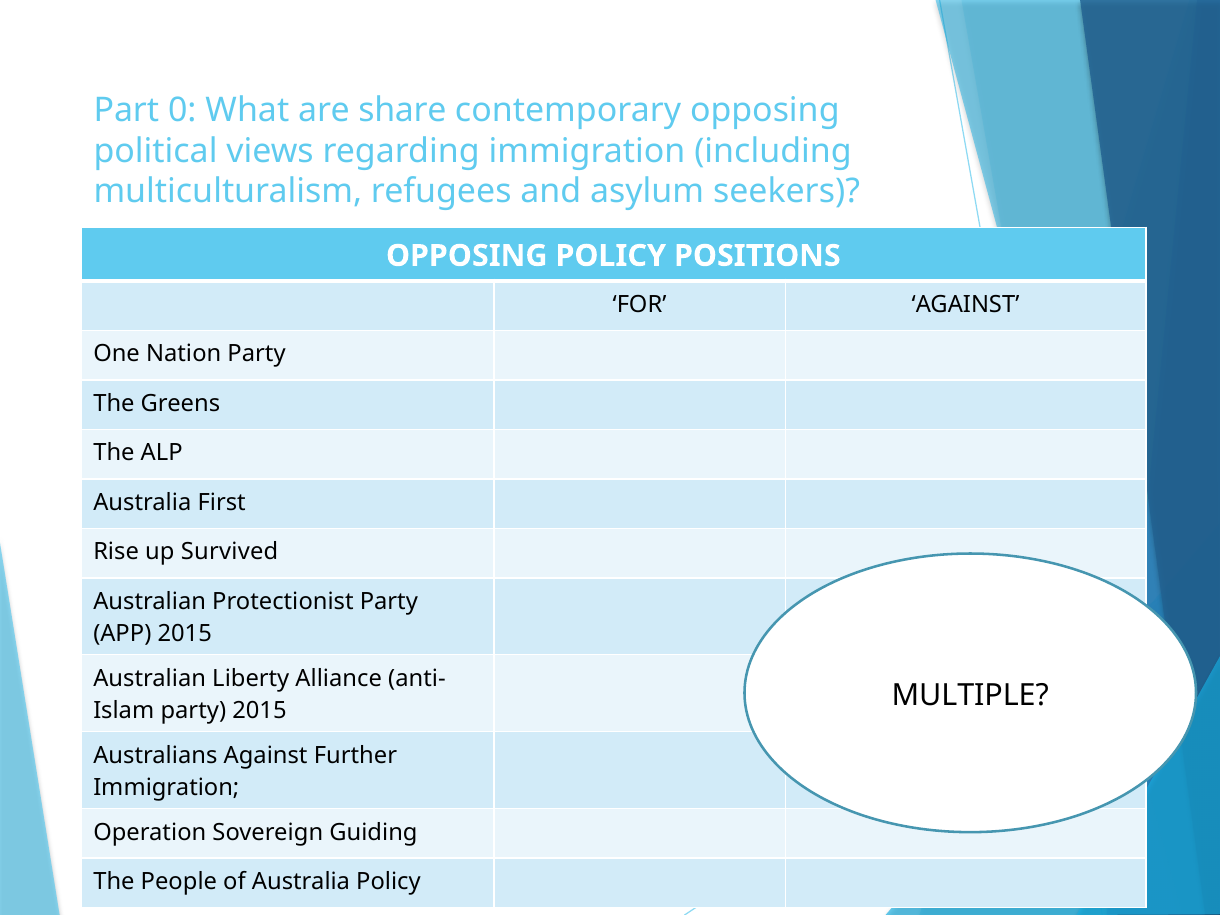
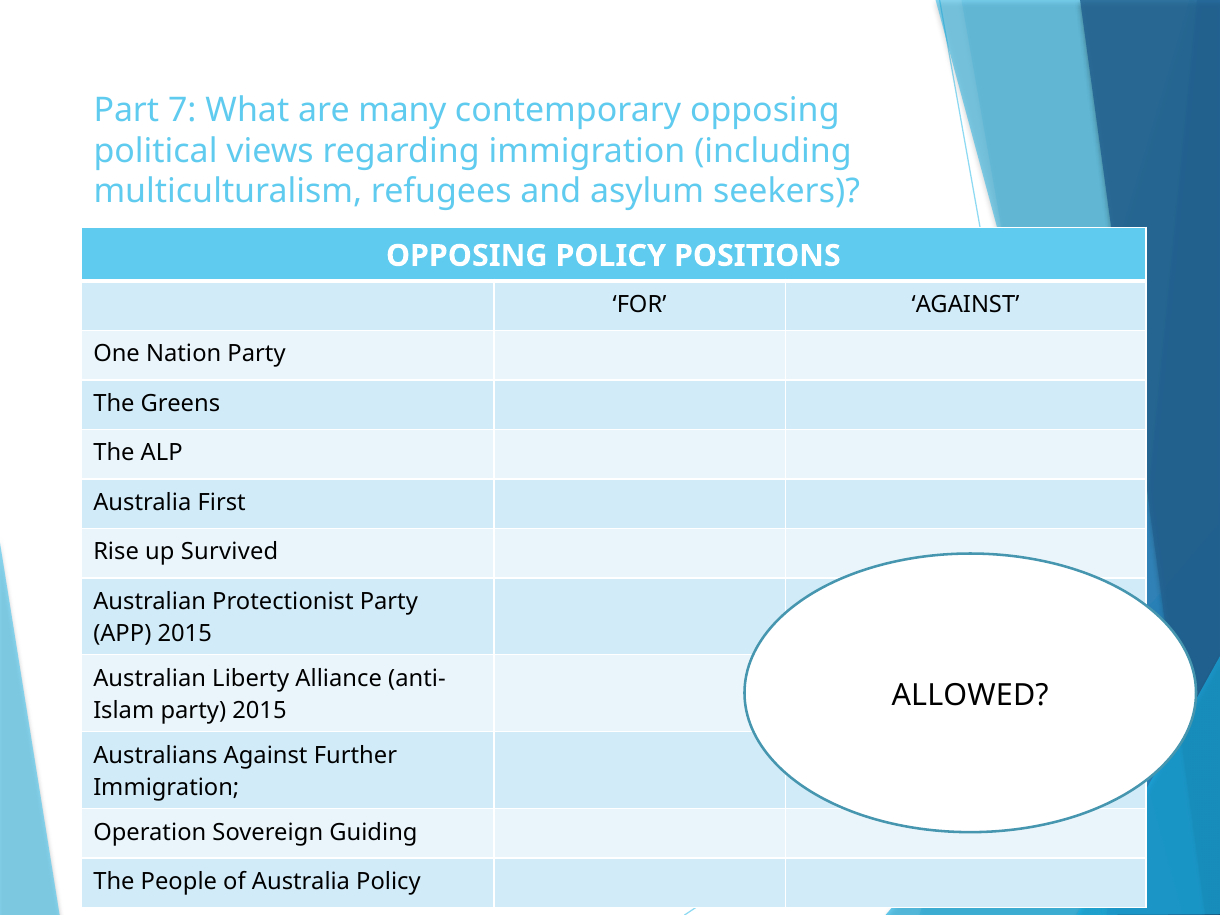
0: 0 -> 7 (182, 110)
share: share -> many (402, 110)
MULTIPLE: MULTIPLE -> ALLOWED (970, 695)
